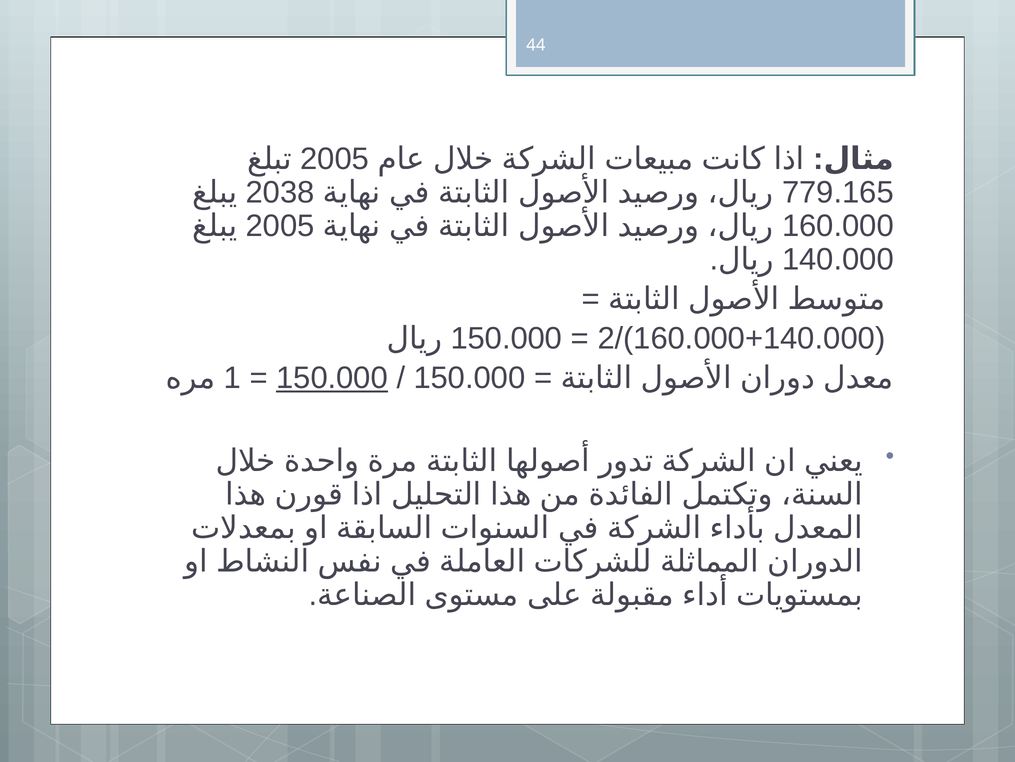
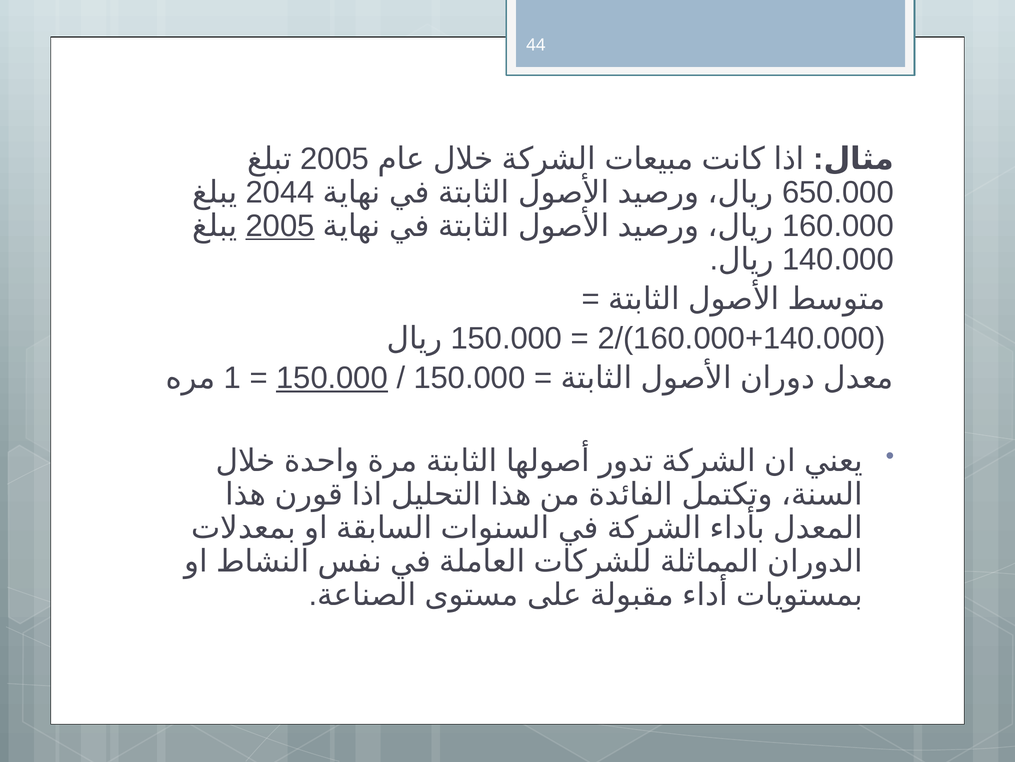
2038: 2038 -> 2044 (280, 192)
779.165: 779.165 -> 650.000 (838, 192)
2005 underline: none -> present (280, 226)
